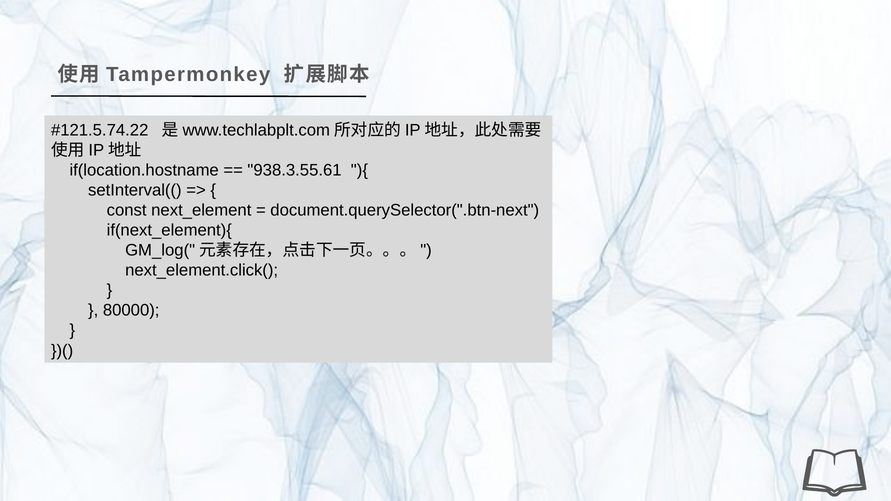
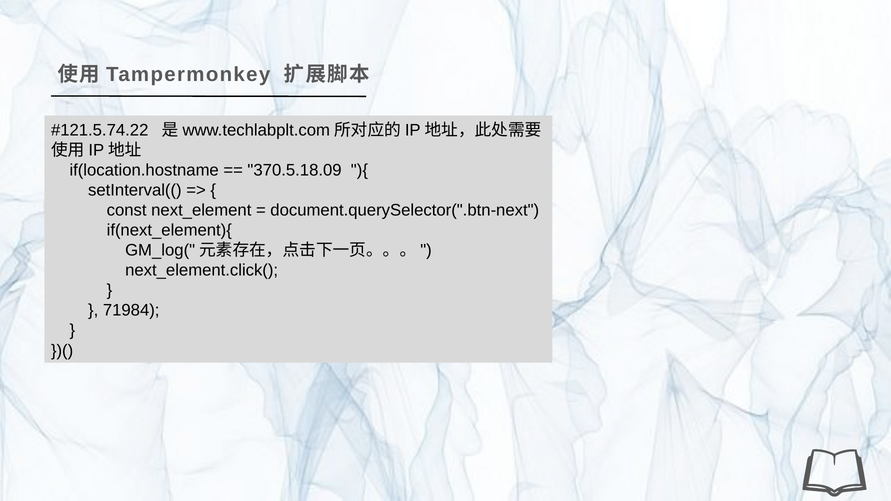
938.3.55.61: 938.3.55.61 -> 370.5.18.09 (295, 170)
80000: 80000 -> 71984 (131, 311)
